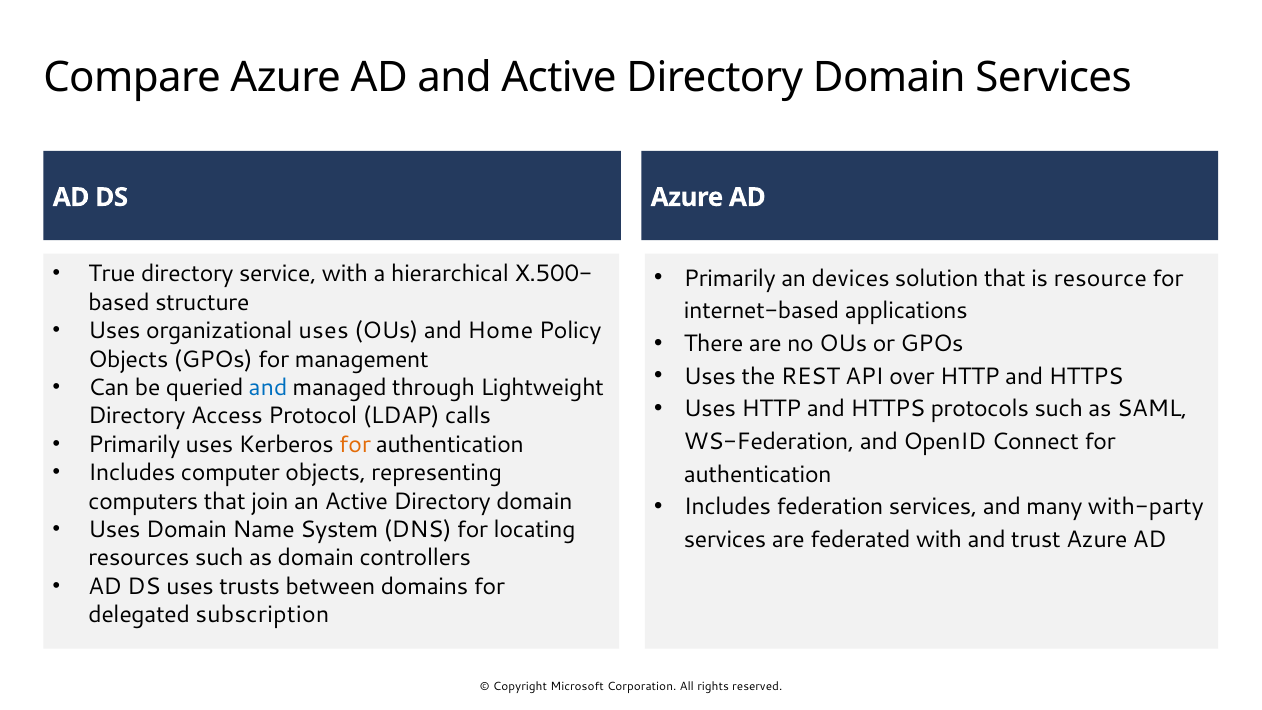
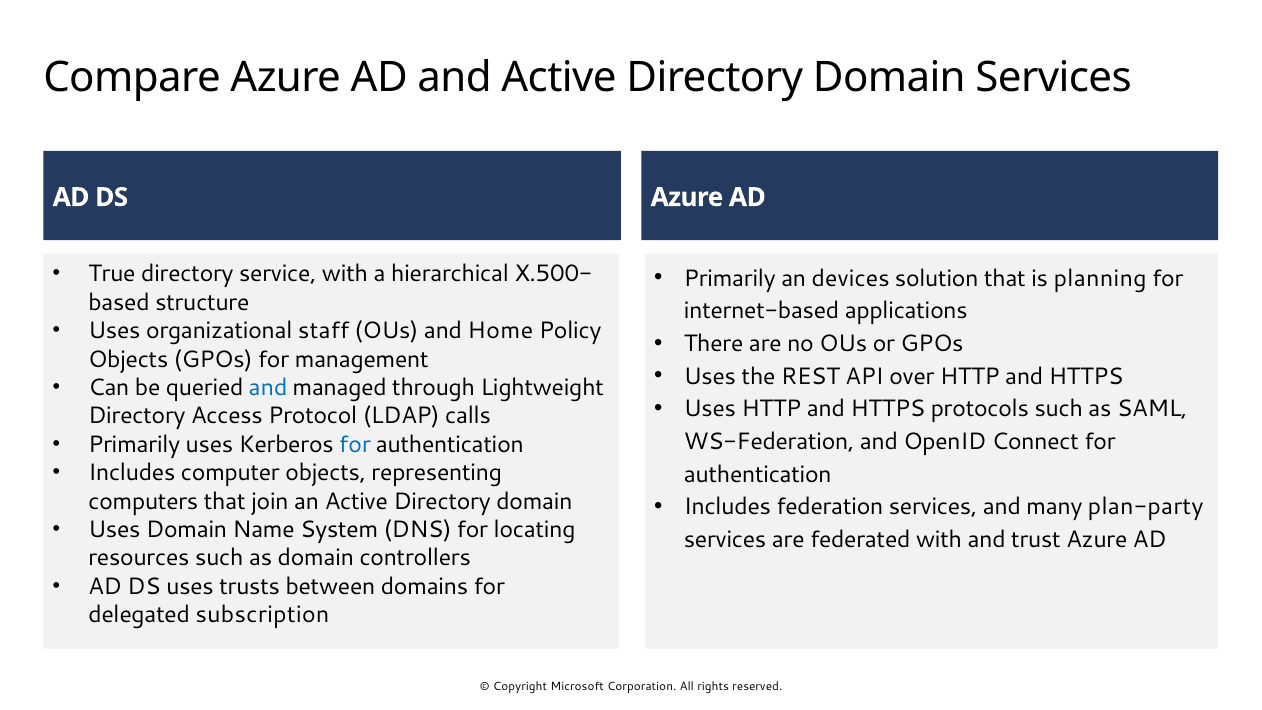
resource: resource -> planning (1100, 278)
organizational uses: uses -> staff (324, 331)
for colour: orange -> blue (355, 444)
with-party: with-party -> plan-party (1146, 507)
